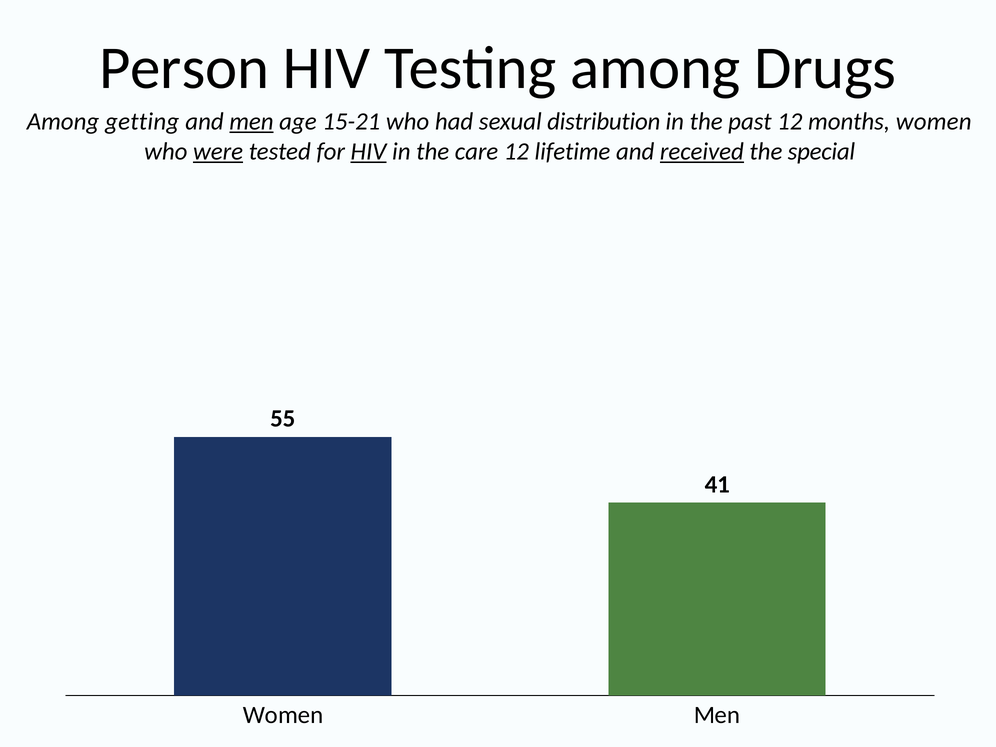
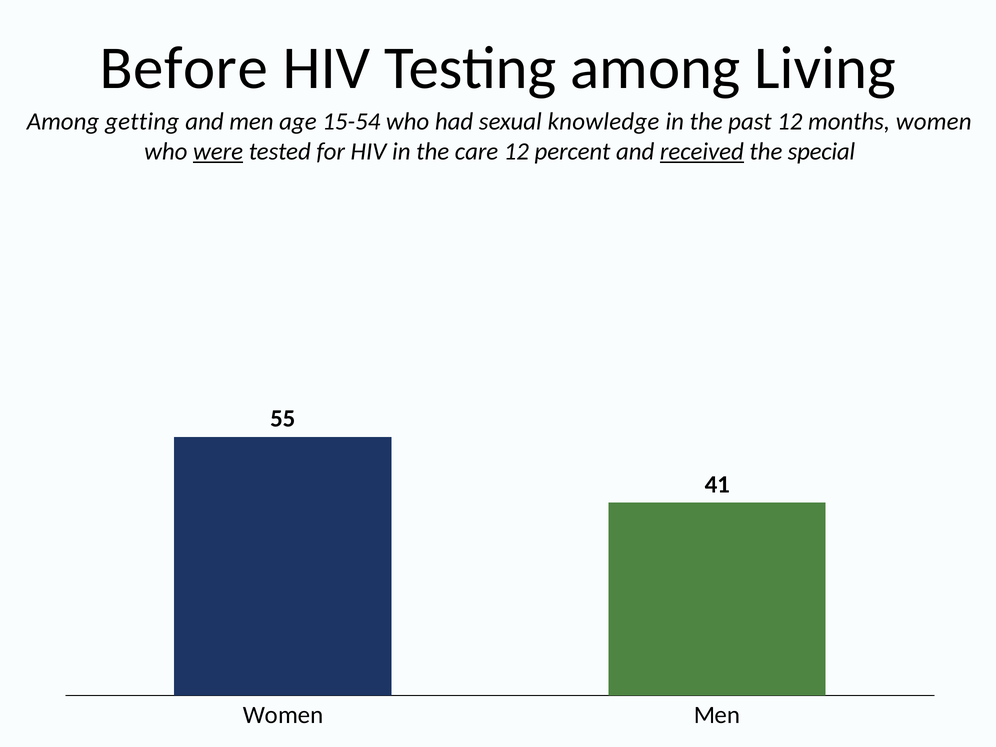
Person: Person -> Before (184, 68)
Drugs: Drugs -> Living (825, 68)
men underline: present -> none (251, 122)
15-21: 15-21 -> 15-54 (351, 122)
distribution: distribution -> knowledge (604, 122)
HIV underline: present -> none (369, 151)
lifetime: lifetime -> percent (572, 151)
